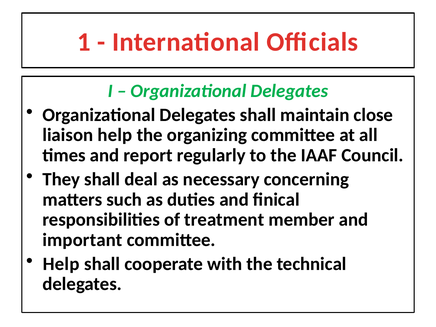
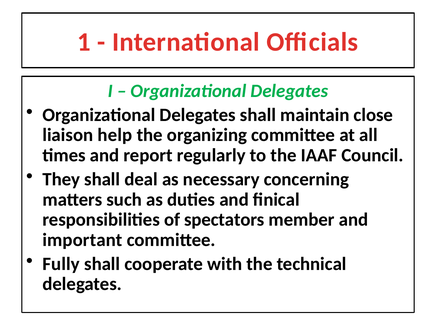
treatment: treatment -> spectators (224, 220)
Help: Help -> Fully (61, 264)
